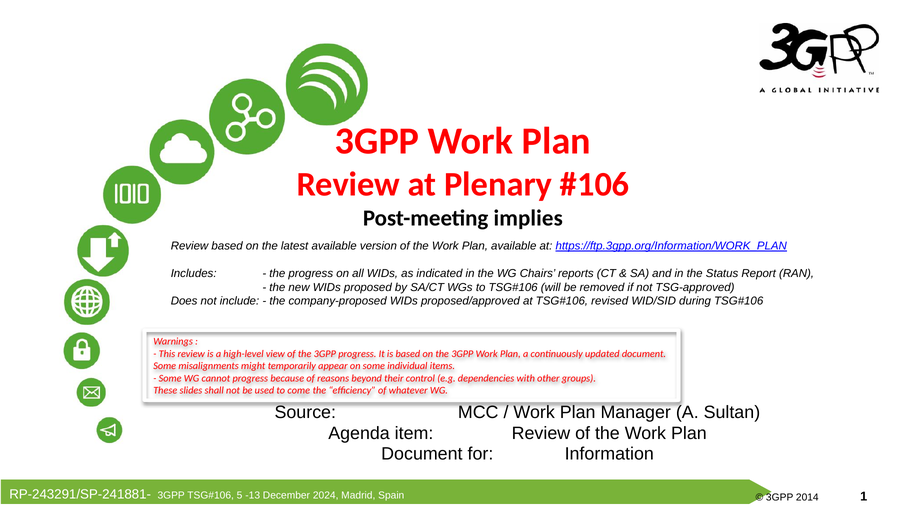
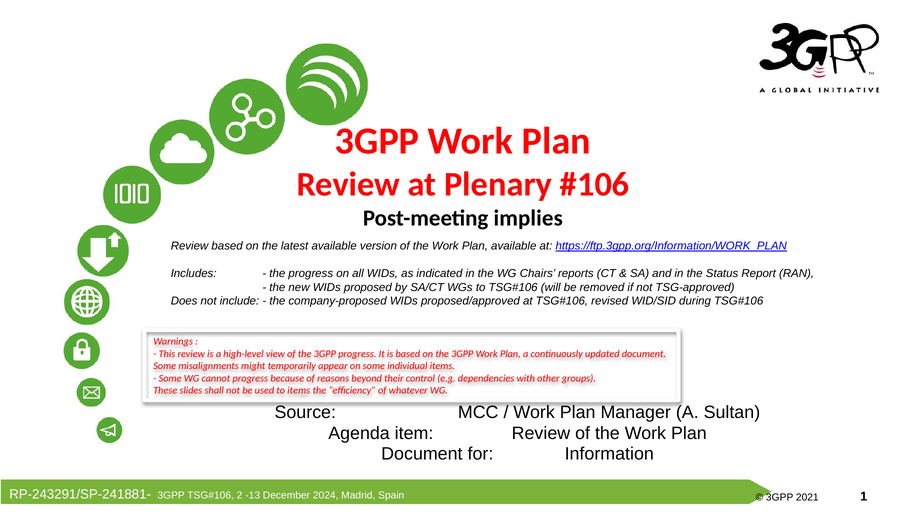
to come: come -> items (299, 390)
5: 5 -> 2 (240, 495)
2014: 2014 -> 2021 (807, 497)
